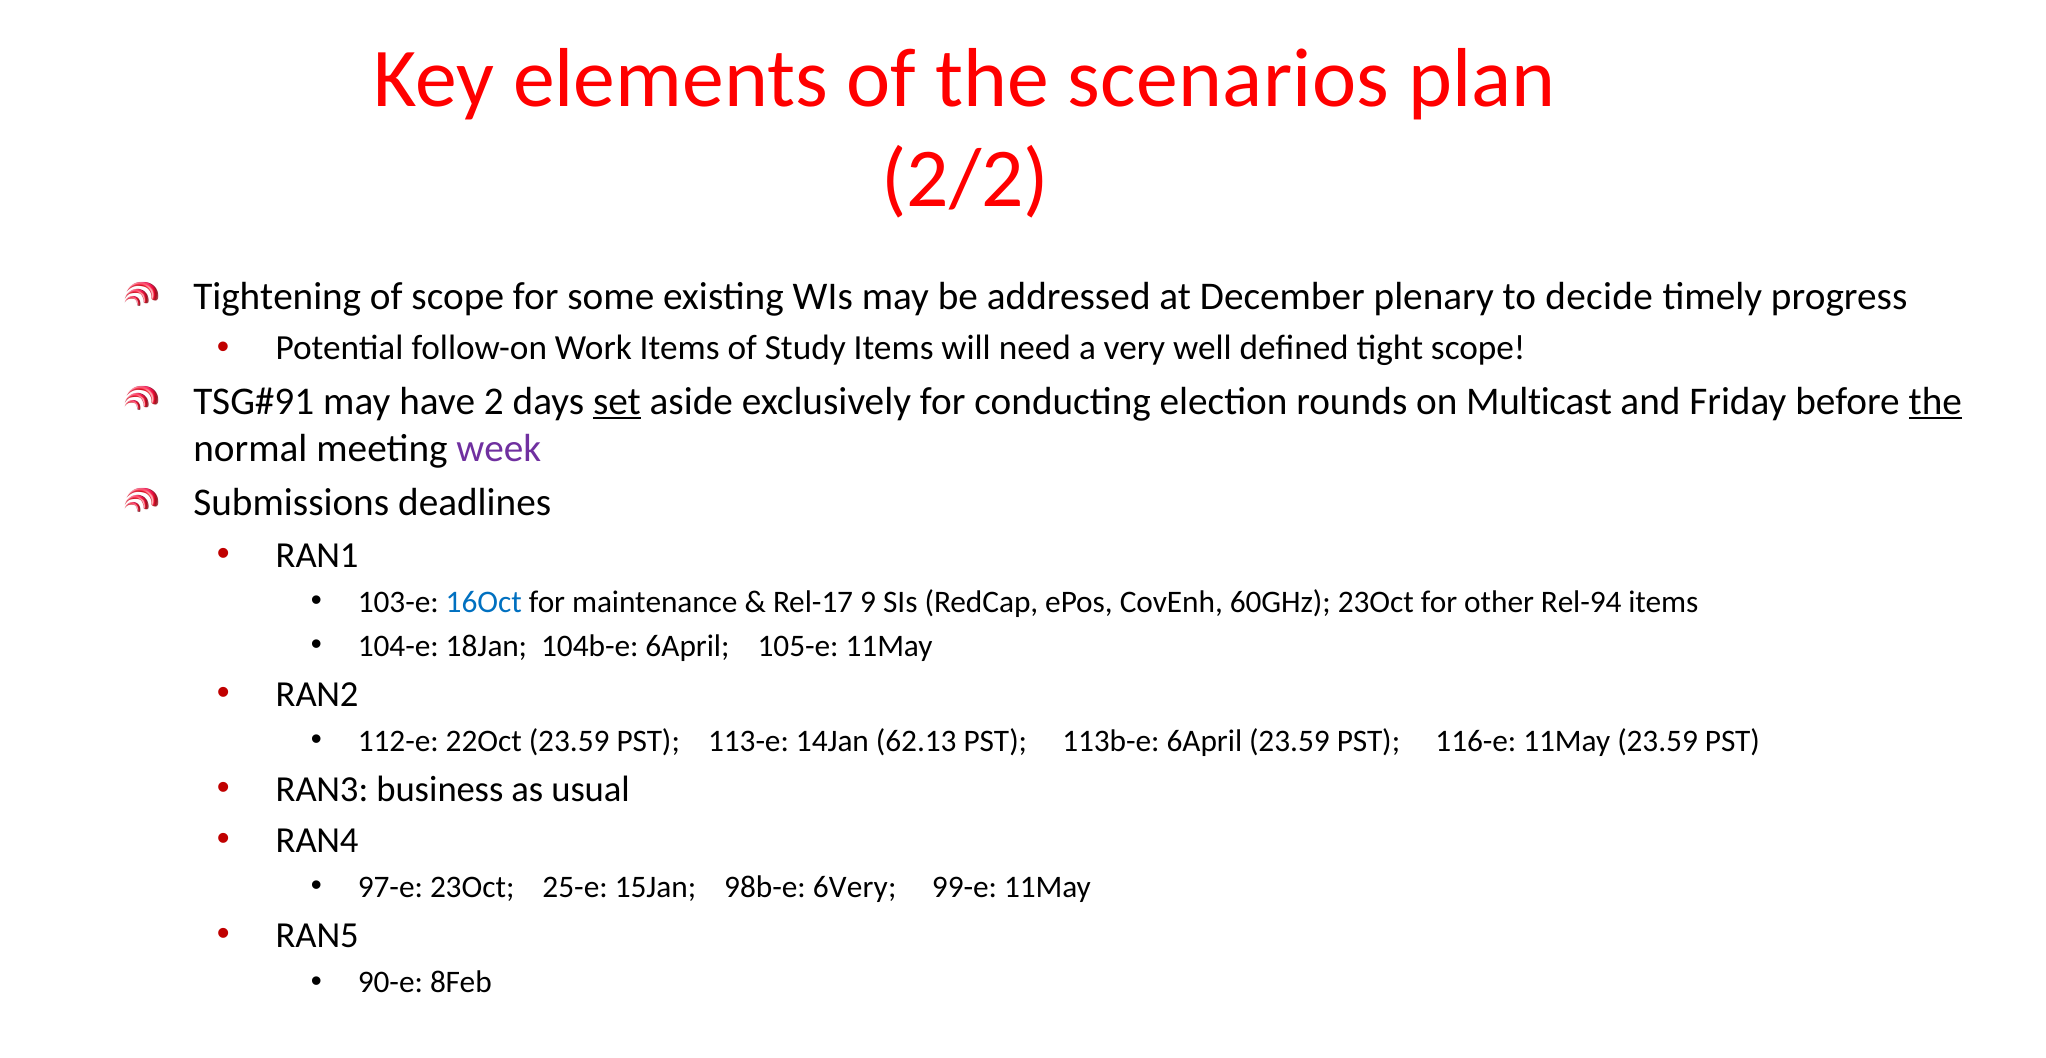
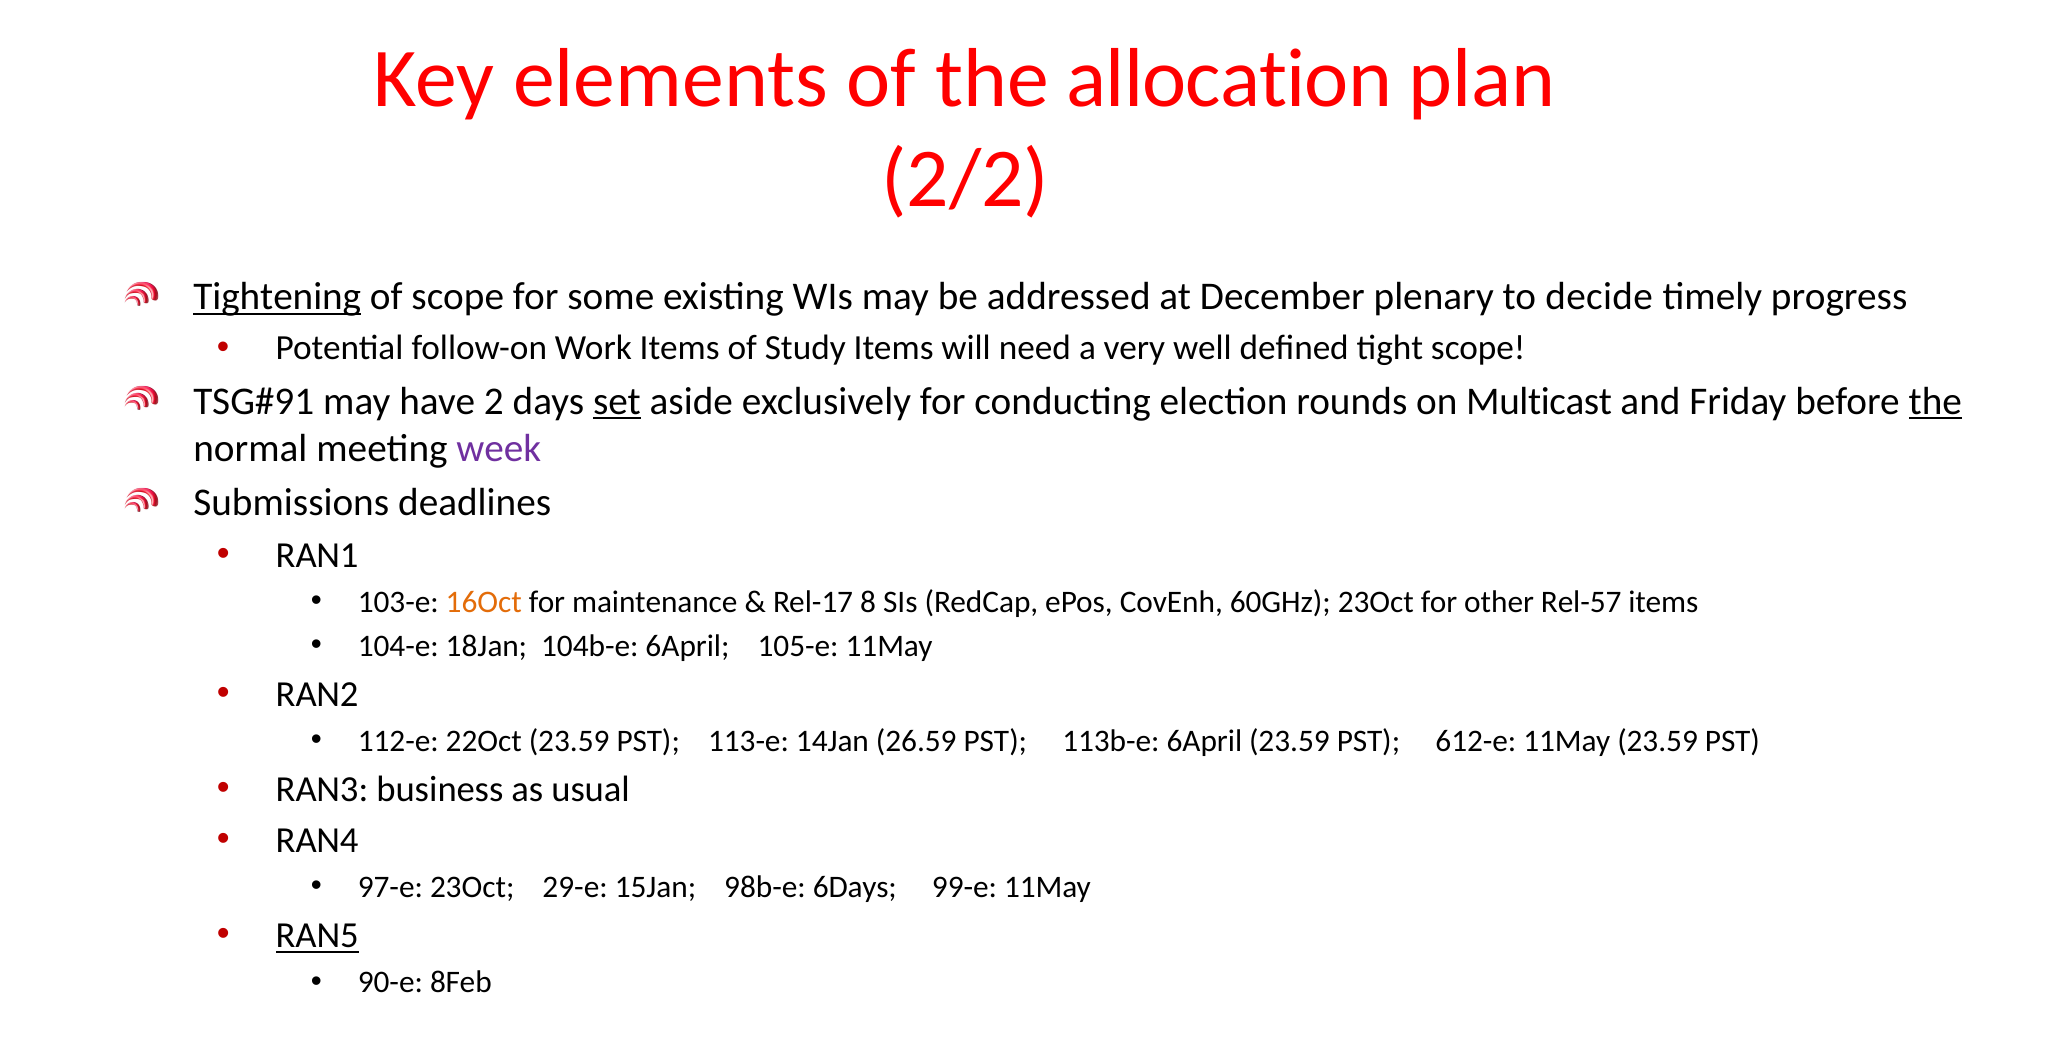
scenarios: scenarios -> allocation (1229, 79)
Tightening underline: none -> present (277, 297)
16Oct colour: blue -> orange (484, 602)
9: 9 -> 8 (868, 602)
Rel-94: Rel-94 -> Rel-57 (1581, 602)
62.13: 62.13 -> 26.59 (916, 741)
116-e: 116-e -> 612-e (1476, 741)
25-e: 25-e -> 29-e (575, 888)
6Very: 6Very -> 6Days (855, 888)
RAN5 underline: none -> present (317, 936)
